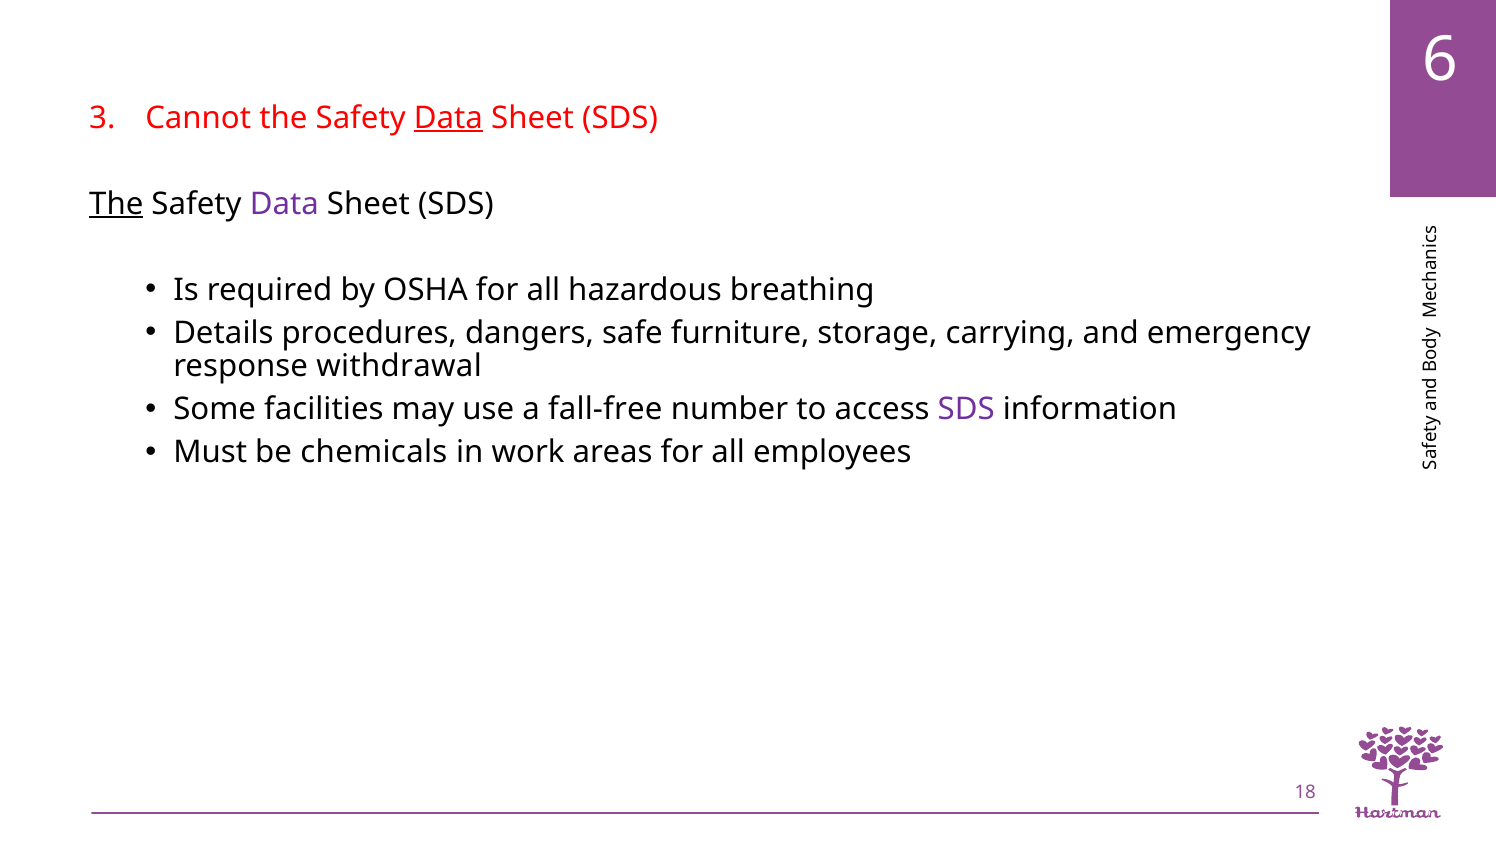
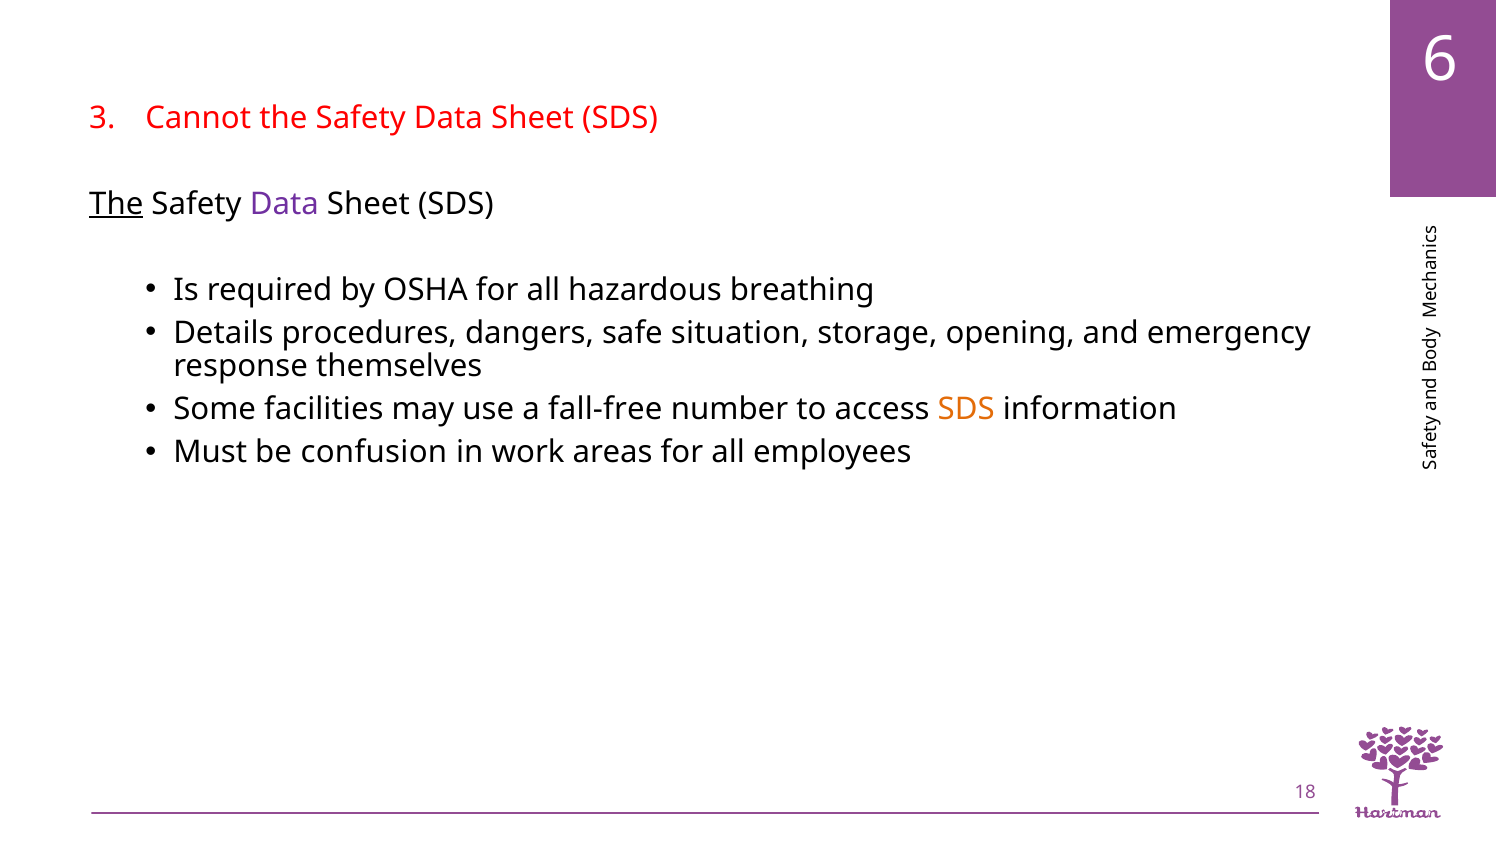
Data underline: present -> none (448, 118)
furniture: furniture -> situation (740, 333)
carrying: carrying -> opening (1010, 333)
withdrawal: withdrawal -> themselves (399, 367)
SDS colour: purple -> orange (966, 410)
chemicals: chemicals -> confusion (374, 453)
